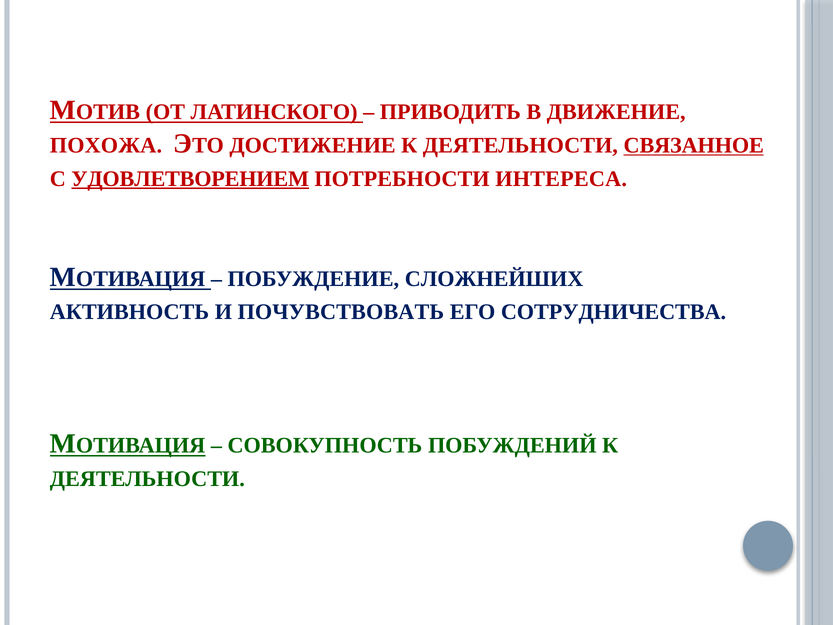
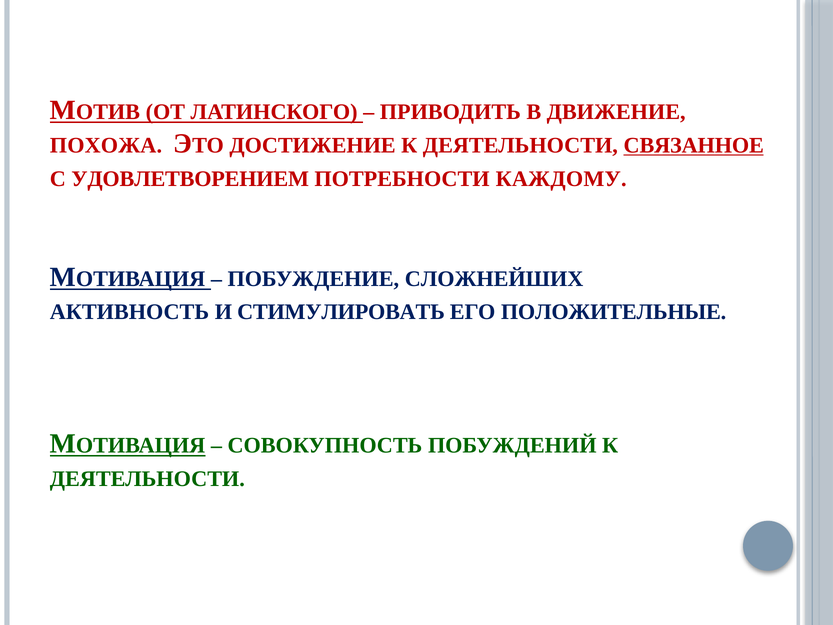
УДОВЛЕТВОРЕНИЕМ underline: present -> none (190, 179)
ИНТЕРЕСА: ИНТЕРЕСА -> КАЖДОМУ (561, 179)
ПОЧУВСТВОВАТЬ: ПОЧУВСТВОВАТЬ -> СТИМУЛИРОВАТЬ (341, 312)
СОТРУДНИЧЕСТВА: СОТРУДНИЧЕСТВА -> ПОЛОЖИТЕЛЬНЫЕ (614, 312)
